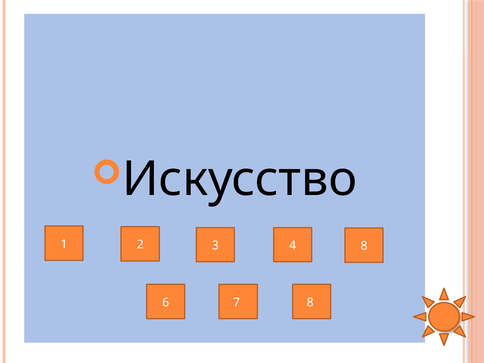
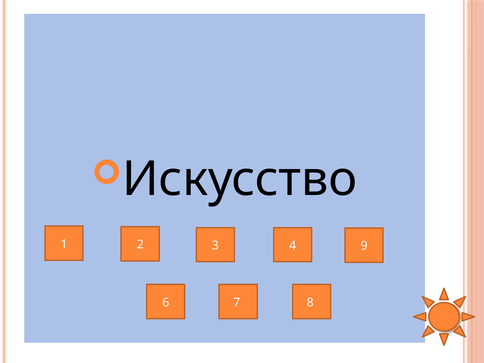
4 8: 8 -> 9 (364, 246)
